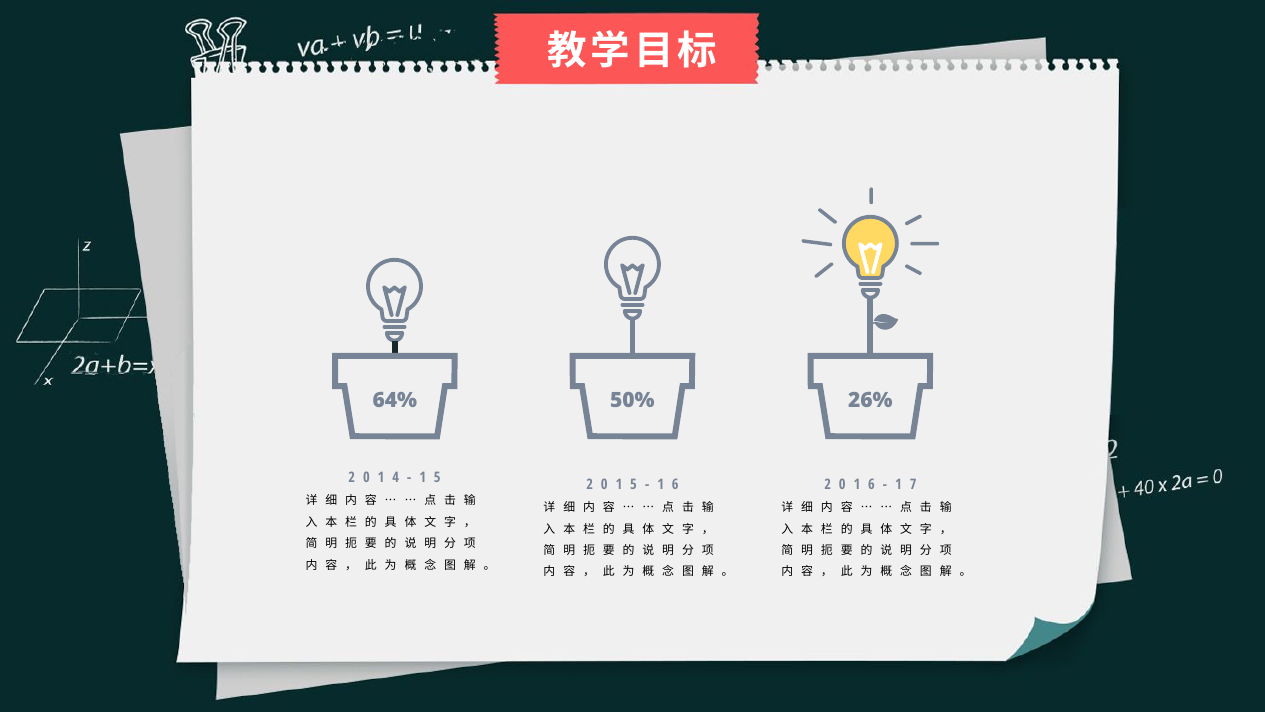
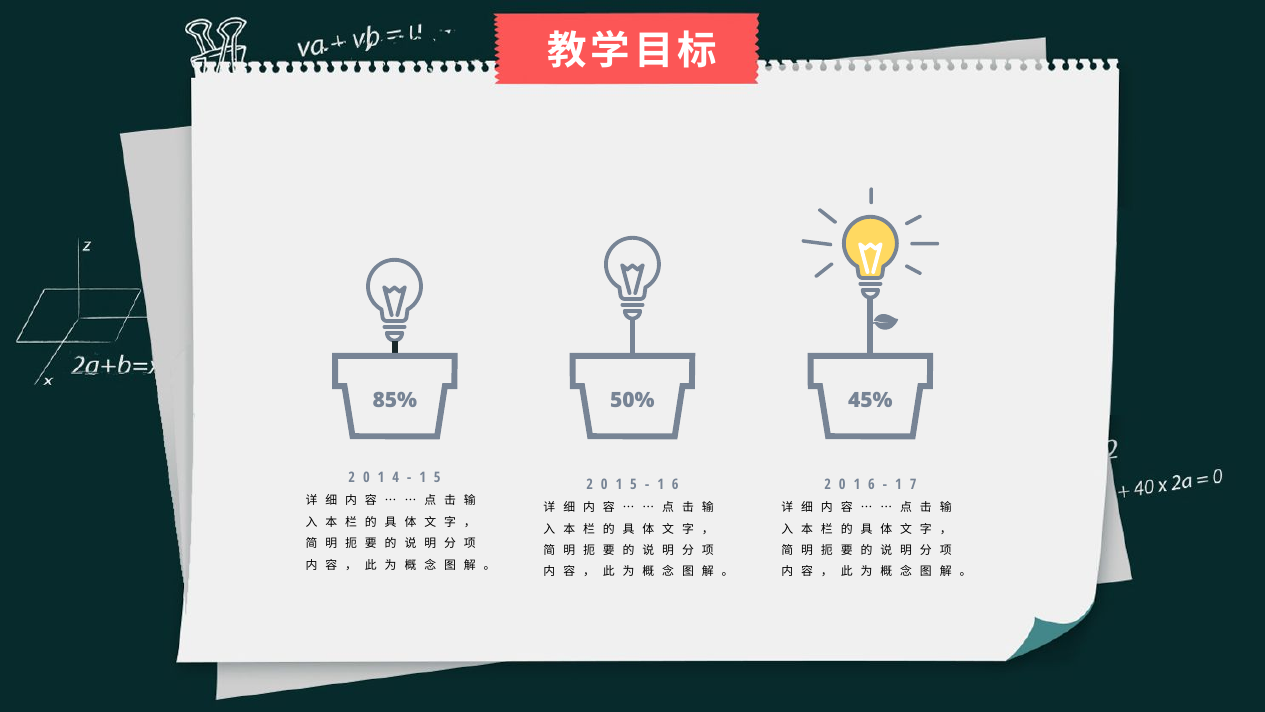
64%: 64% -> 85% (395, 400)
26%: 26% -> 45% (870, 400)
